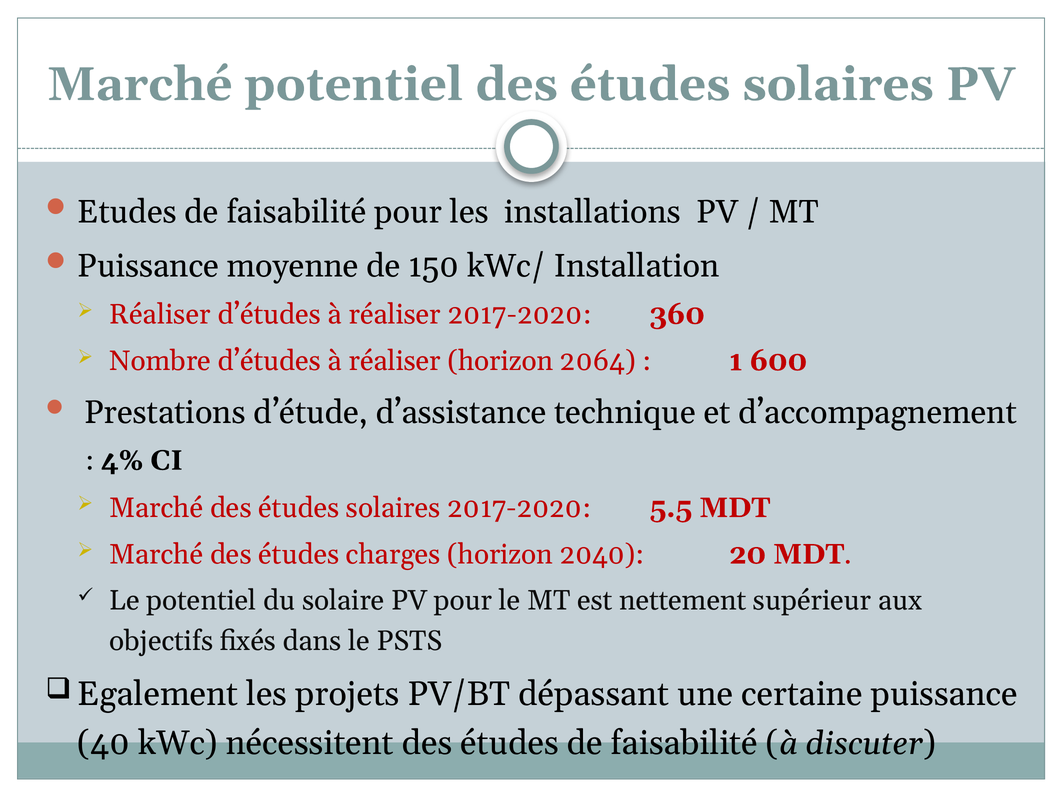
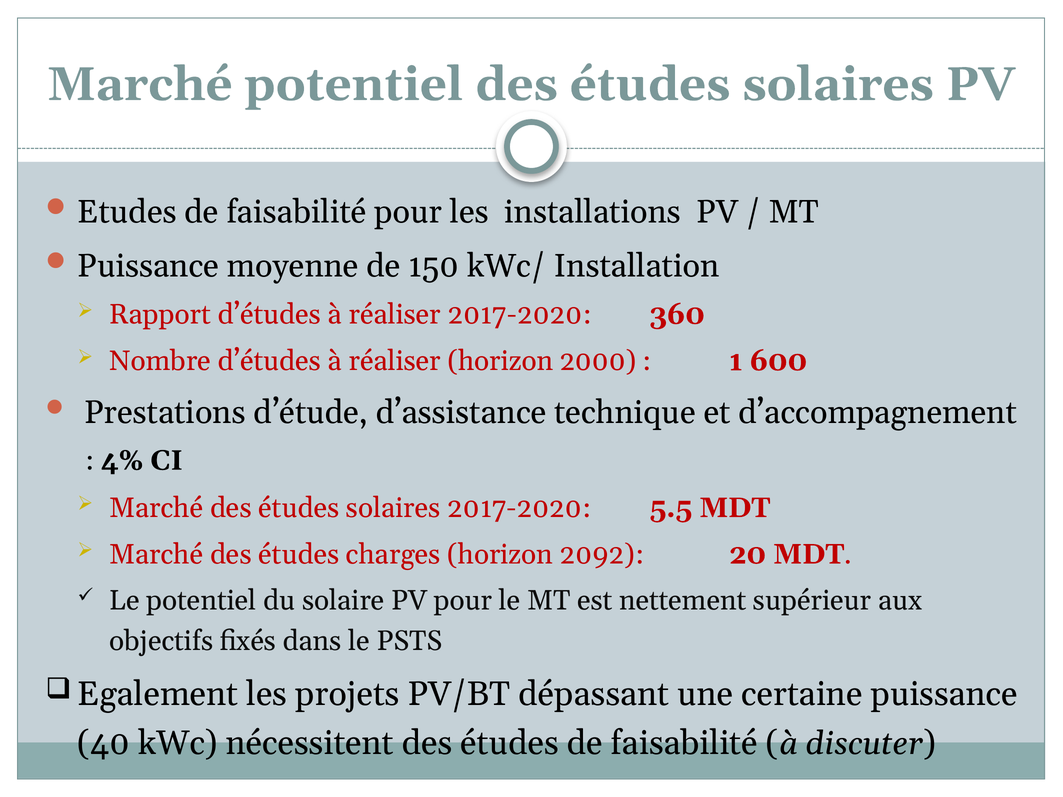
Réaliser: Réaliser -> Rapport (160, 315)
2064: 2064 -> 2000 (598, 361)
2040: 2040 -> 2092 (602, 554)
